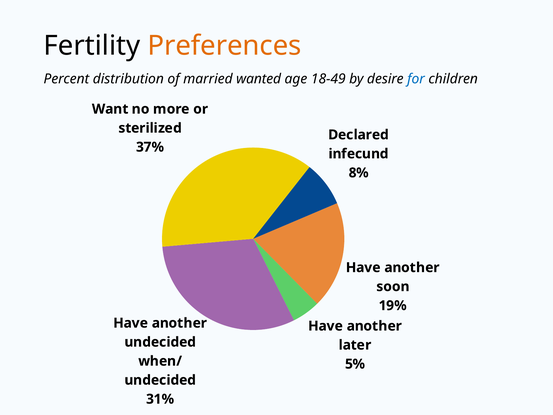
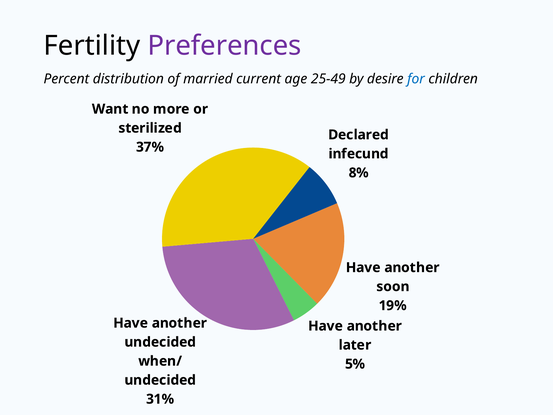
Preferences colour: orange -> purple (225, 46)
wanted: wanted -> current (259, 79)
18-49: 18-49 -> 25-49 (328, 79)
